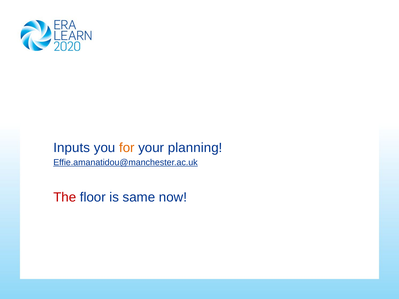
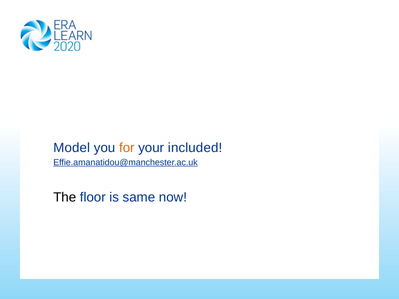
Inputs: Inputs -> Model (72, 148)
planning: planning -> included (195, 148)
The colour: red -> black (65, 197)
